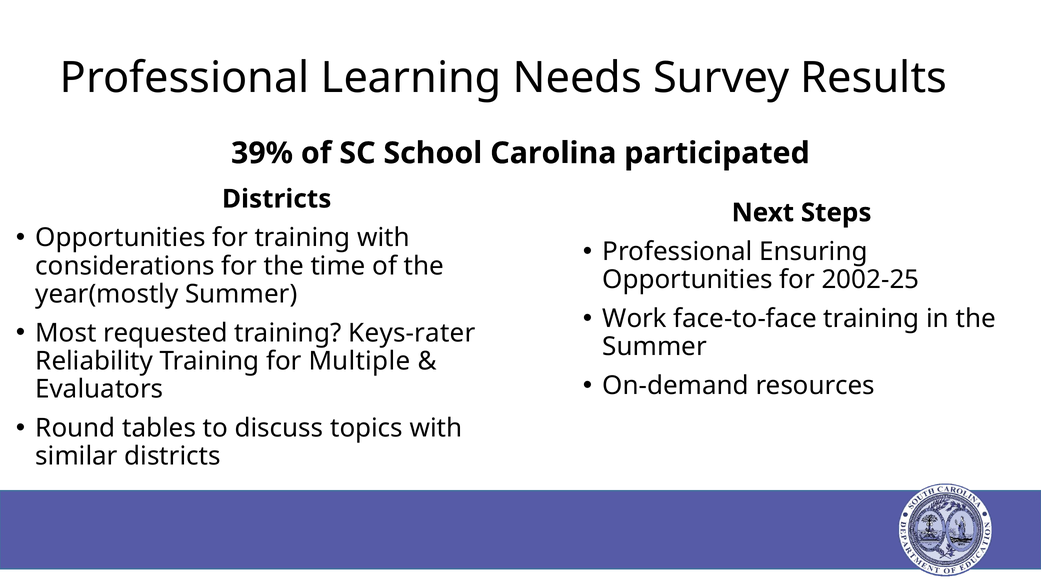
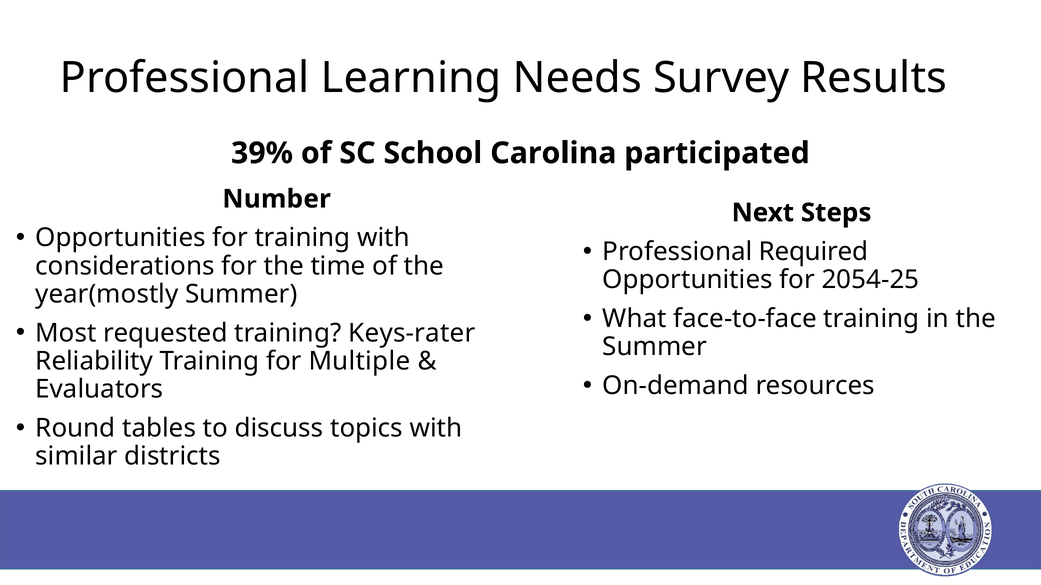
Districts: Districts -> Number (277, 199)
Ensuring: Ensuring -> Required (814, 252)
2002-25: 2002-25 -> 2054-25 (870, 280)
Work: Work -> What (635, 319)
